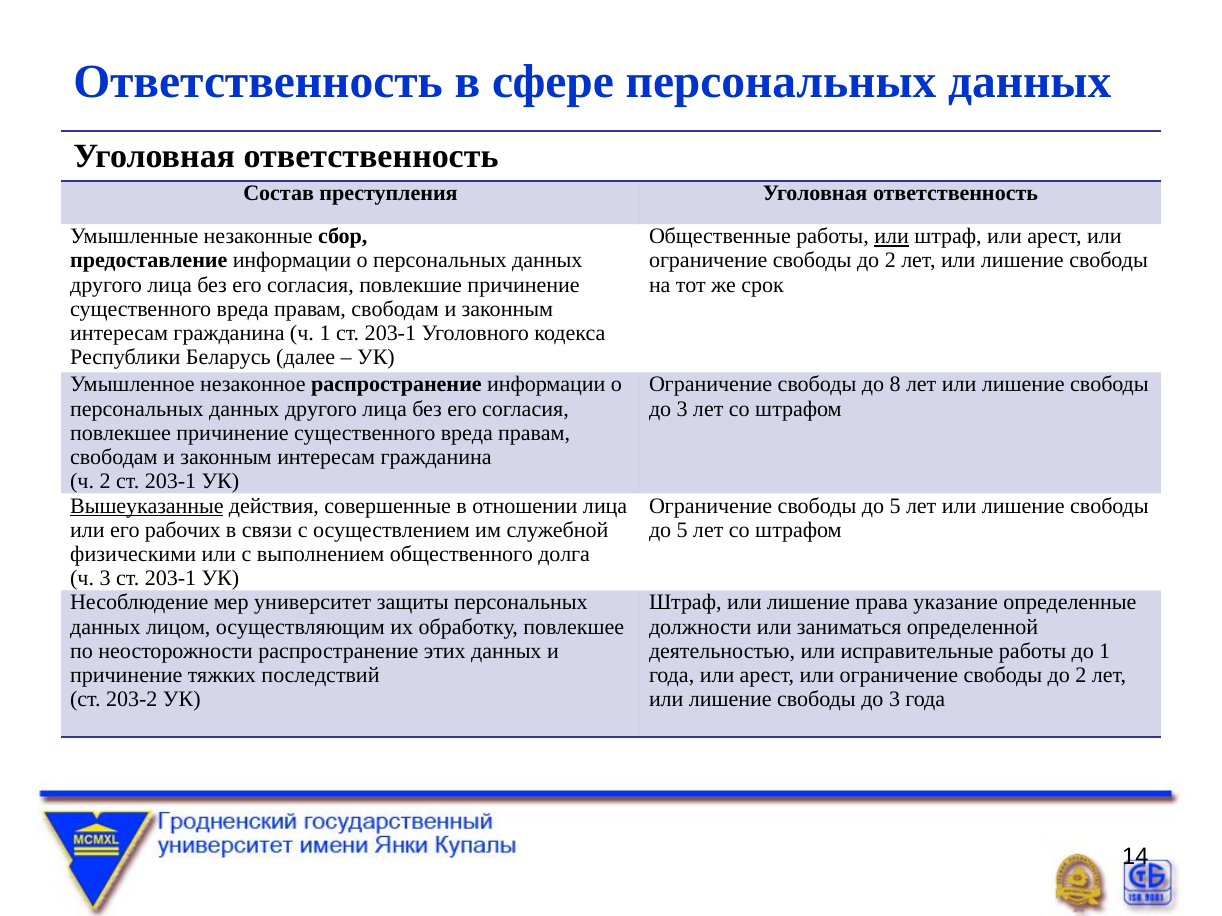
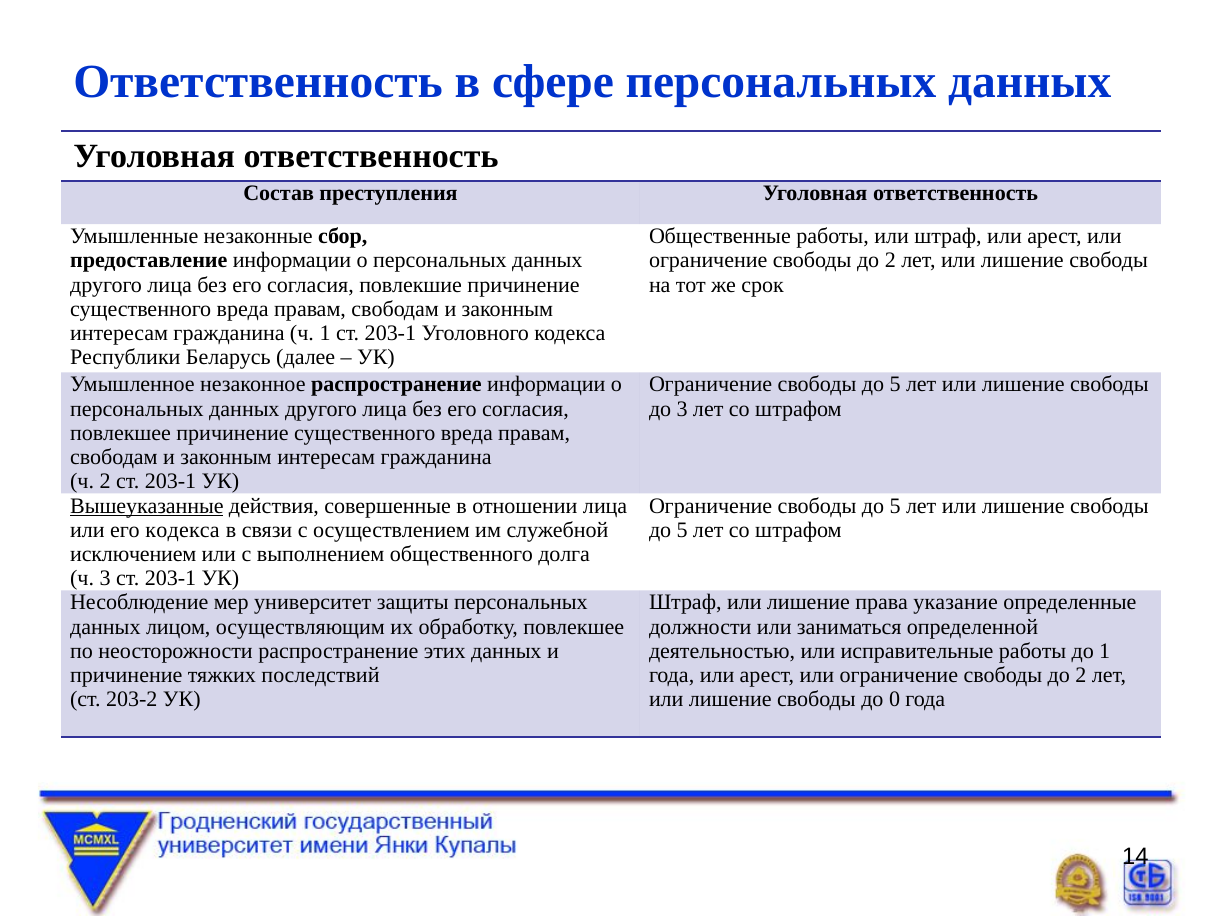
или underline: present -> none (892, 236)
8: 8 -> 5 (895, 385)
его рабочих: рабочих -> кодекса (183, 530)
физическими: физическими -> исключением (133, 554)
3: 3 -> 0 (895, 700)
